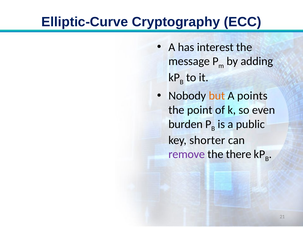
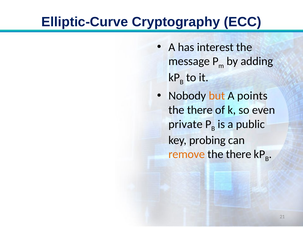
point: point -> there (200, 110)
burden: burden -> private (185, 124)
shorter: shorter -> probing (207, 140)
remove colour: purple -> orange (187, 154)
